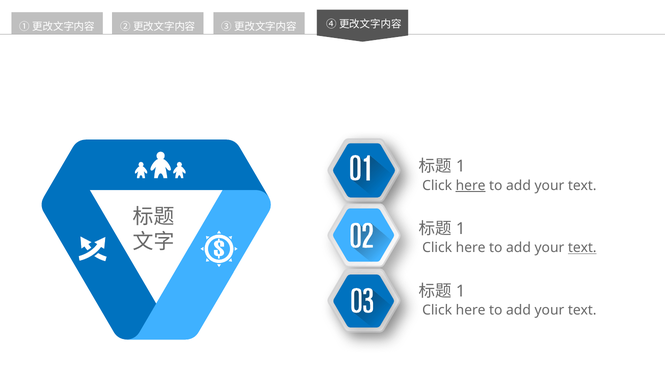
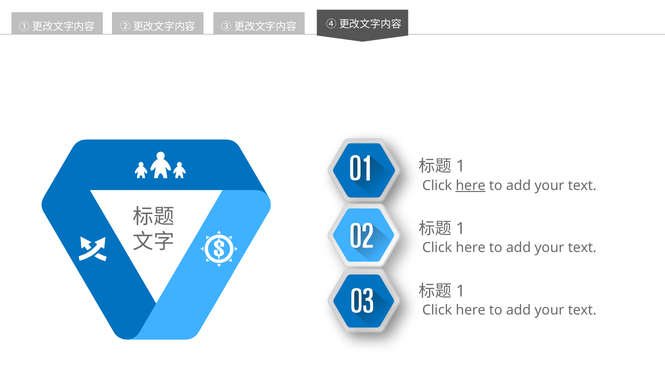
text underline: present -> none (582, 248)
